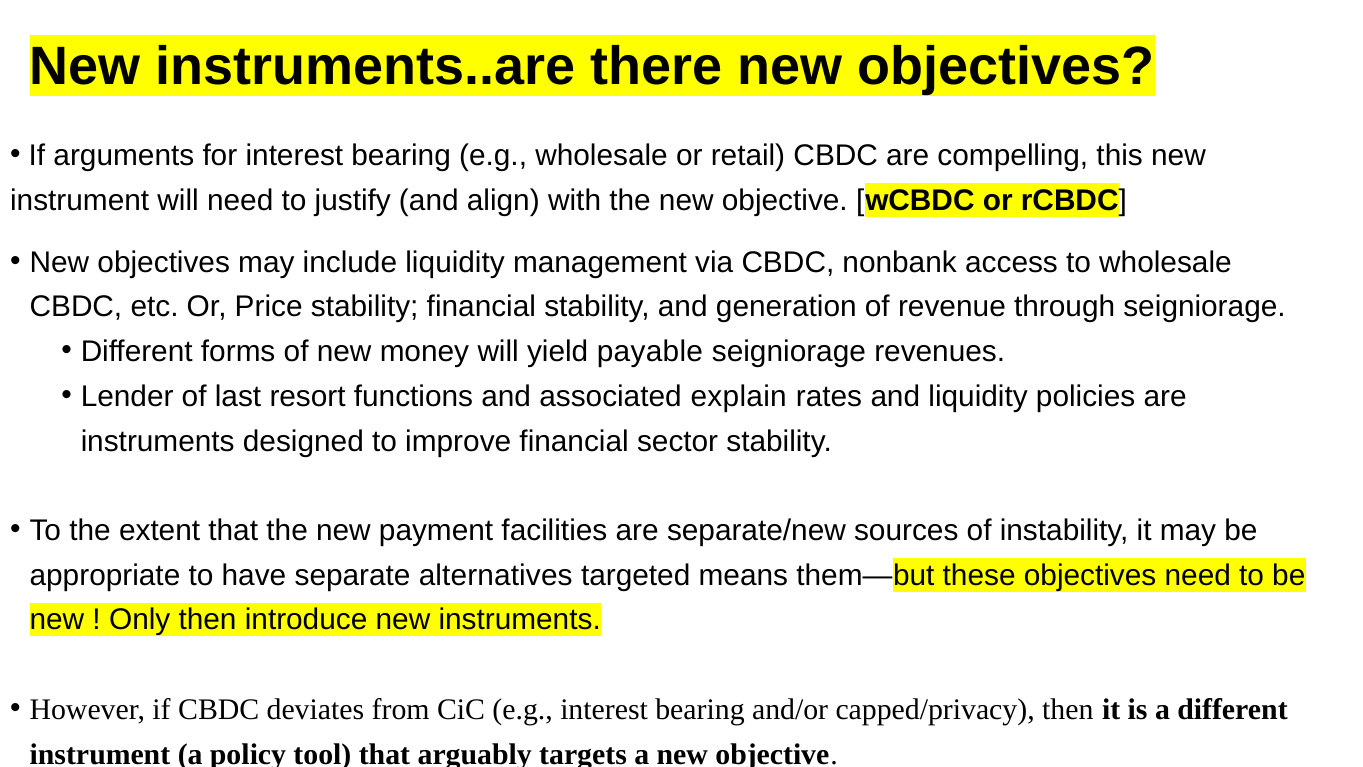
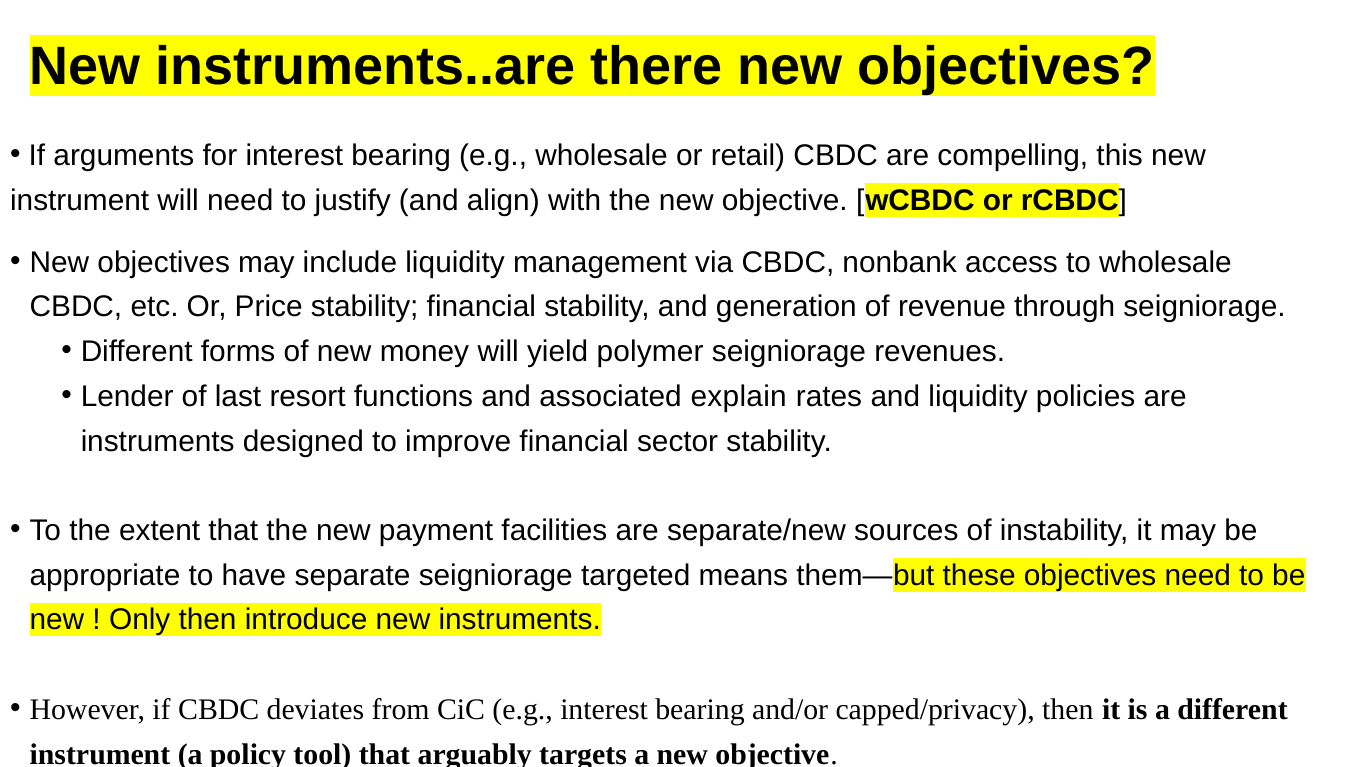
payable: payable -> polymer (650, 352)
separate alternatives: alternatives -> seigniorage (496, 575)
